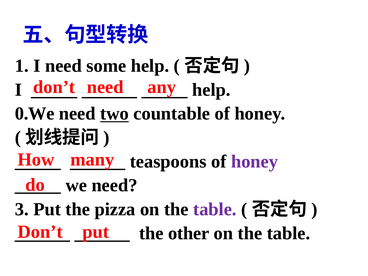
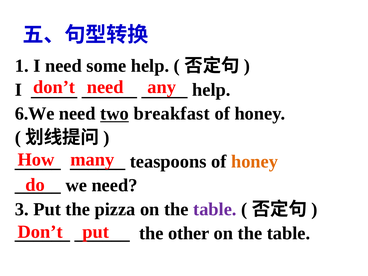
0.We: 0.We -> 6.We (35, 114)
countable: countable -> breakfast (172, 114)
honey colour: purple -> orange (255, 161)
